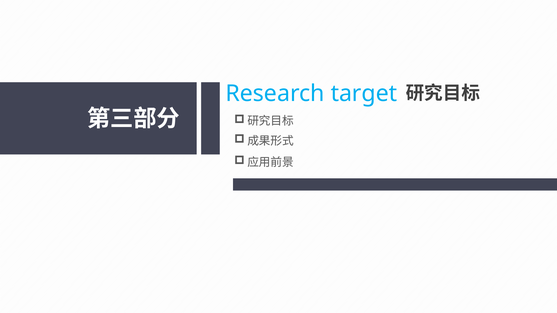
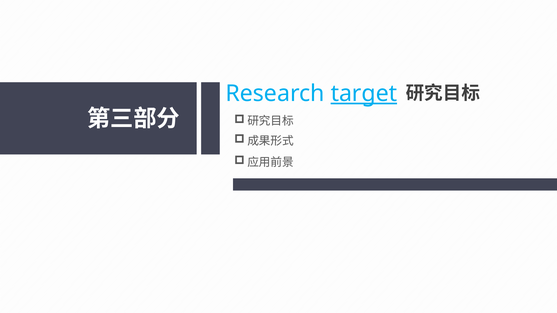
target underline: none -> present (364, 94)
